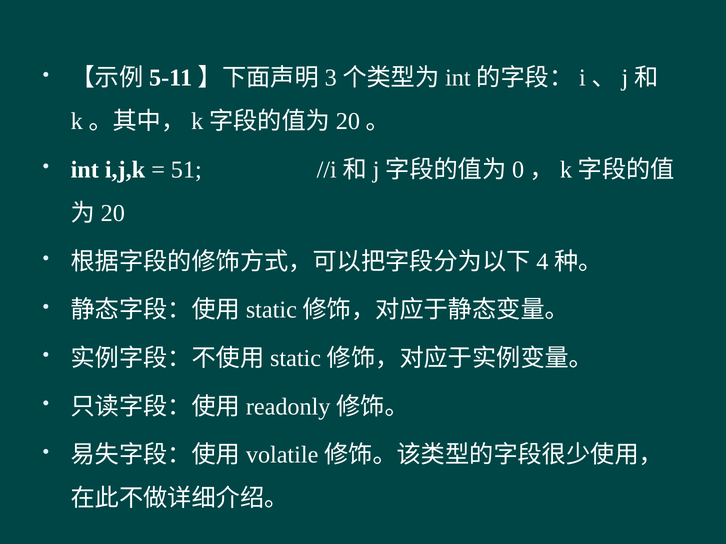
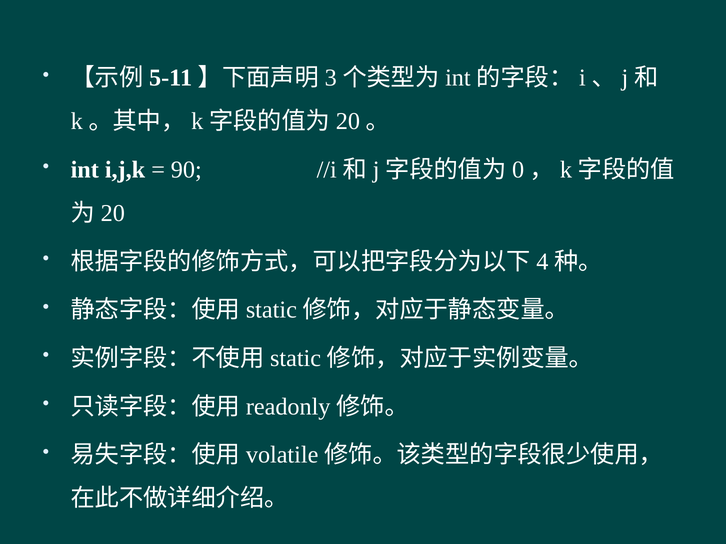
51: 51 -> 90 (186, 170)
